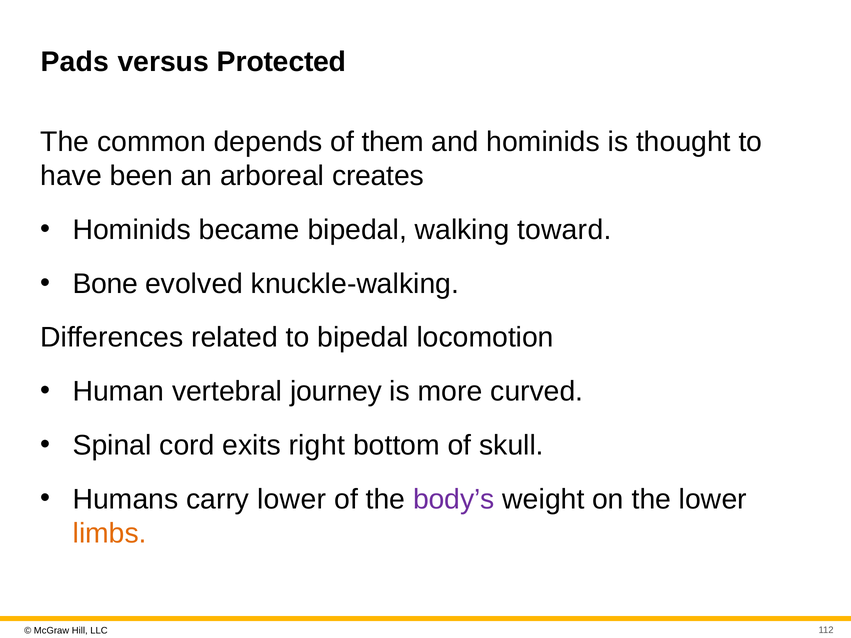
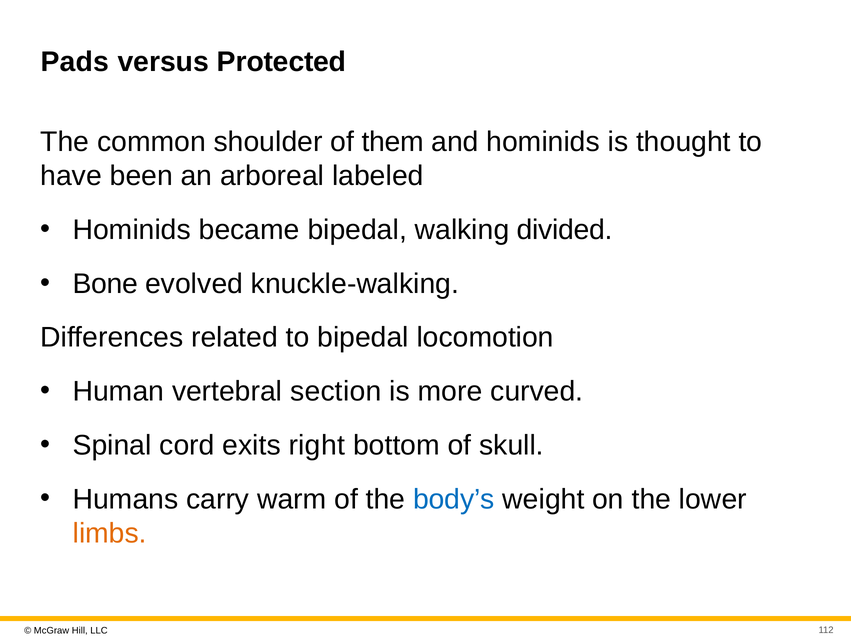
depends: depends -> shoulder (268, 142)
creates: creates -> labeled (378, 176)
toward: toward -> divided (565, 230)
journey: journey -> section (336, 392)
carry lower: lower -> warm (292, 499)
body’s colour: purple -> blue (454, 499)
